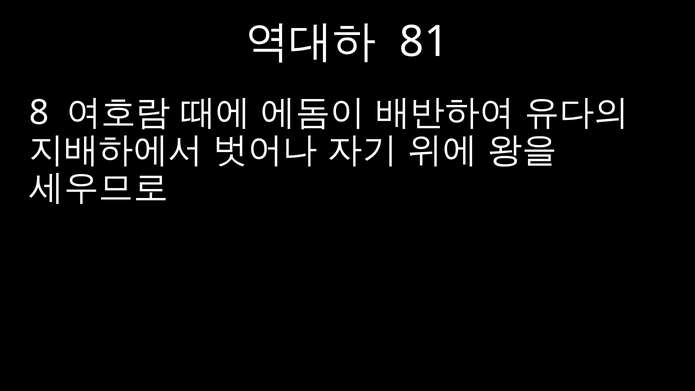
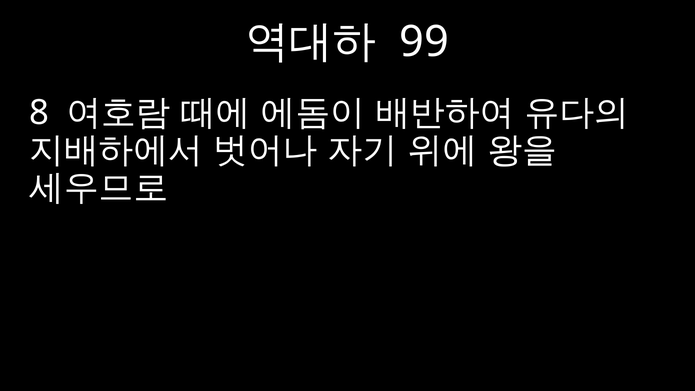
81: 81 -> 99 (424, 42)
